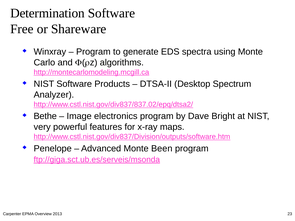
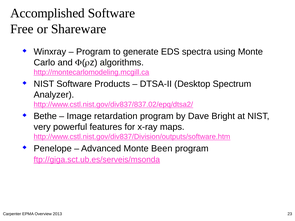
Determination: Determination -> Accomplished (47, 13)
electronics: electronics -> retardation (116, 116)
